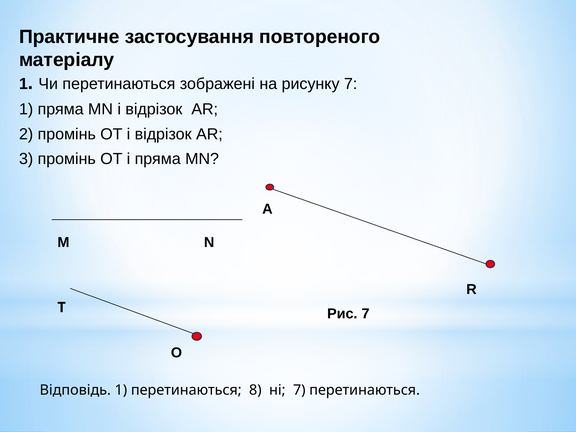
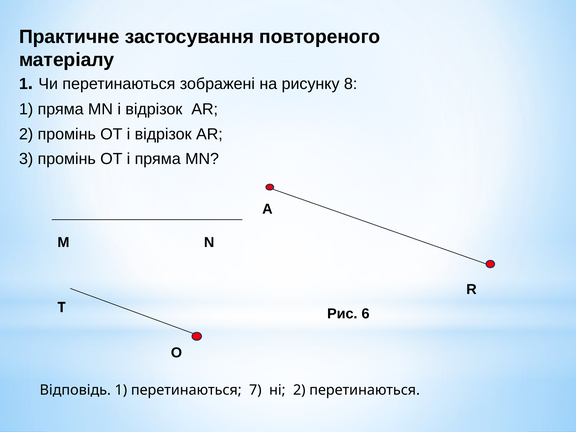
рисунку 7: 7 -> 8 (351, 84)
Рис 7: 7 -> 6 (366, 314)
8: 8 -> 7 (255, 390)
ні 7: 7 -> 2 (299, 390)
